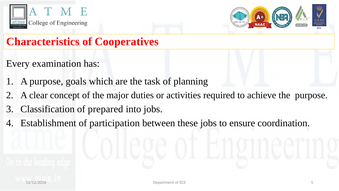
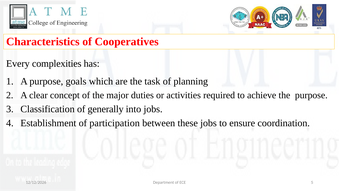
examination: examination -> complexities (57, 63)
prepared: prepared -> generally (106, 109)
